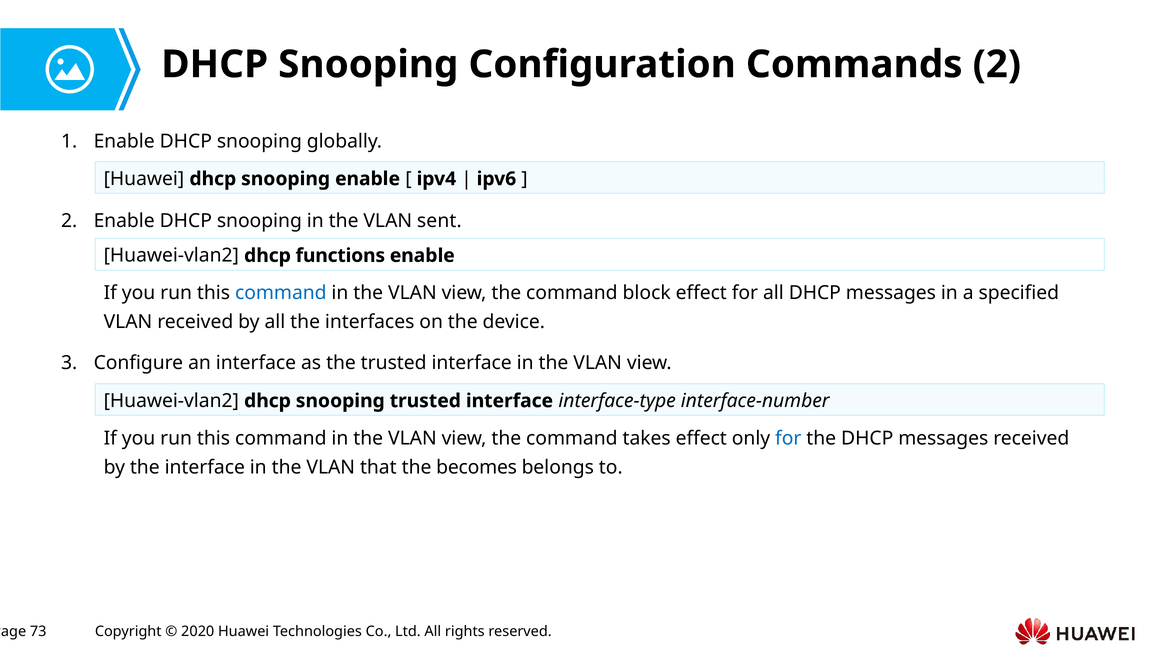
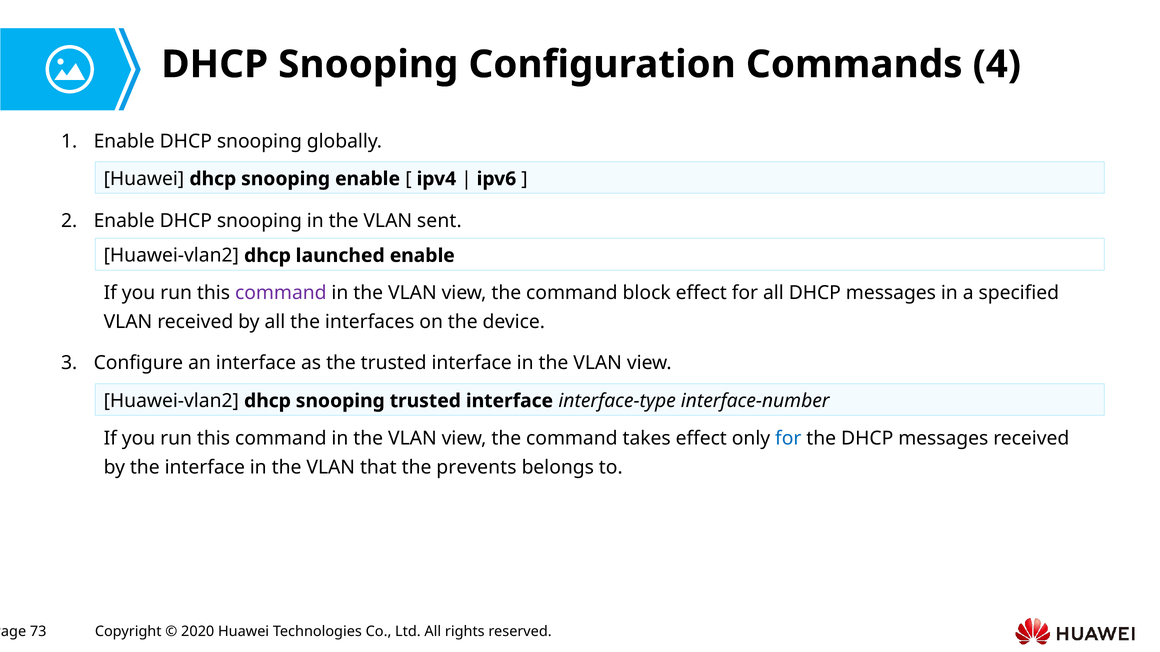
Commands 2: 2 -> 4 (997, 65)
functions: functions -> launched (340, 256)
command colour: blue -> purple (281, 293)
becomes: becomes -> prevents (476, 468)
